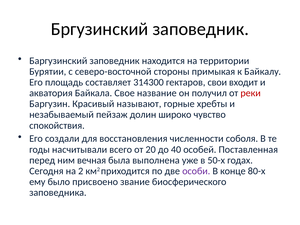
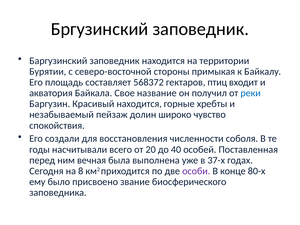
314300: 314300 -> 568372 (149, 82)
свои: свои -> птиц (217, 82)
реки colour: red -> blue (251, 93)
Красивый называют: называют -> находится (139, 104)
50-х: 50-х -> 37-х (216, 160)
2: 2 -> 8 (81, 171)
